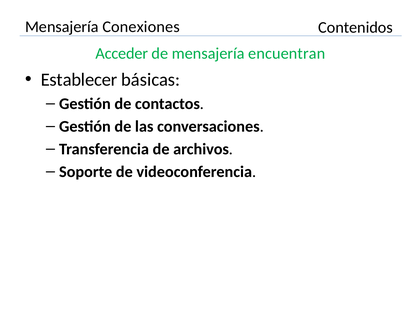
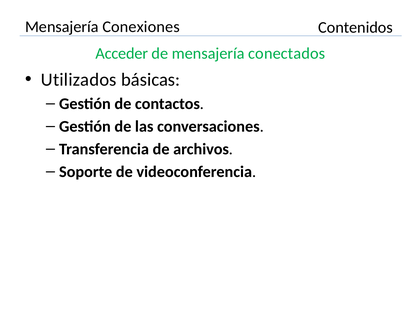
encuentran: encuentran -> conectados (287, 54)
Establecer: Establecer -> Utilizados (79, 80)
